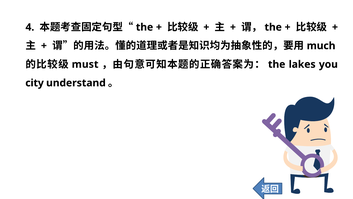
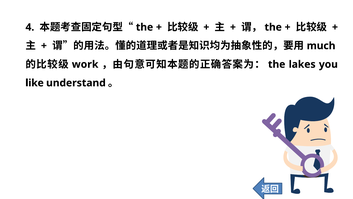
must: must -> work (85, 64)
city: city -> like (35, 83)
